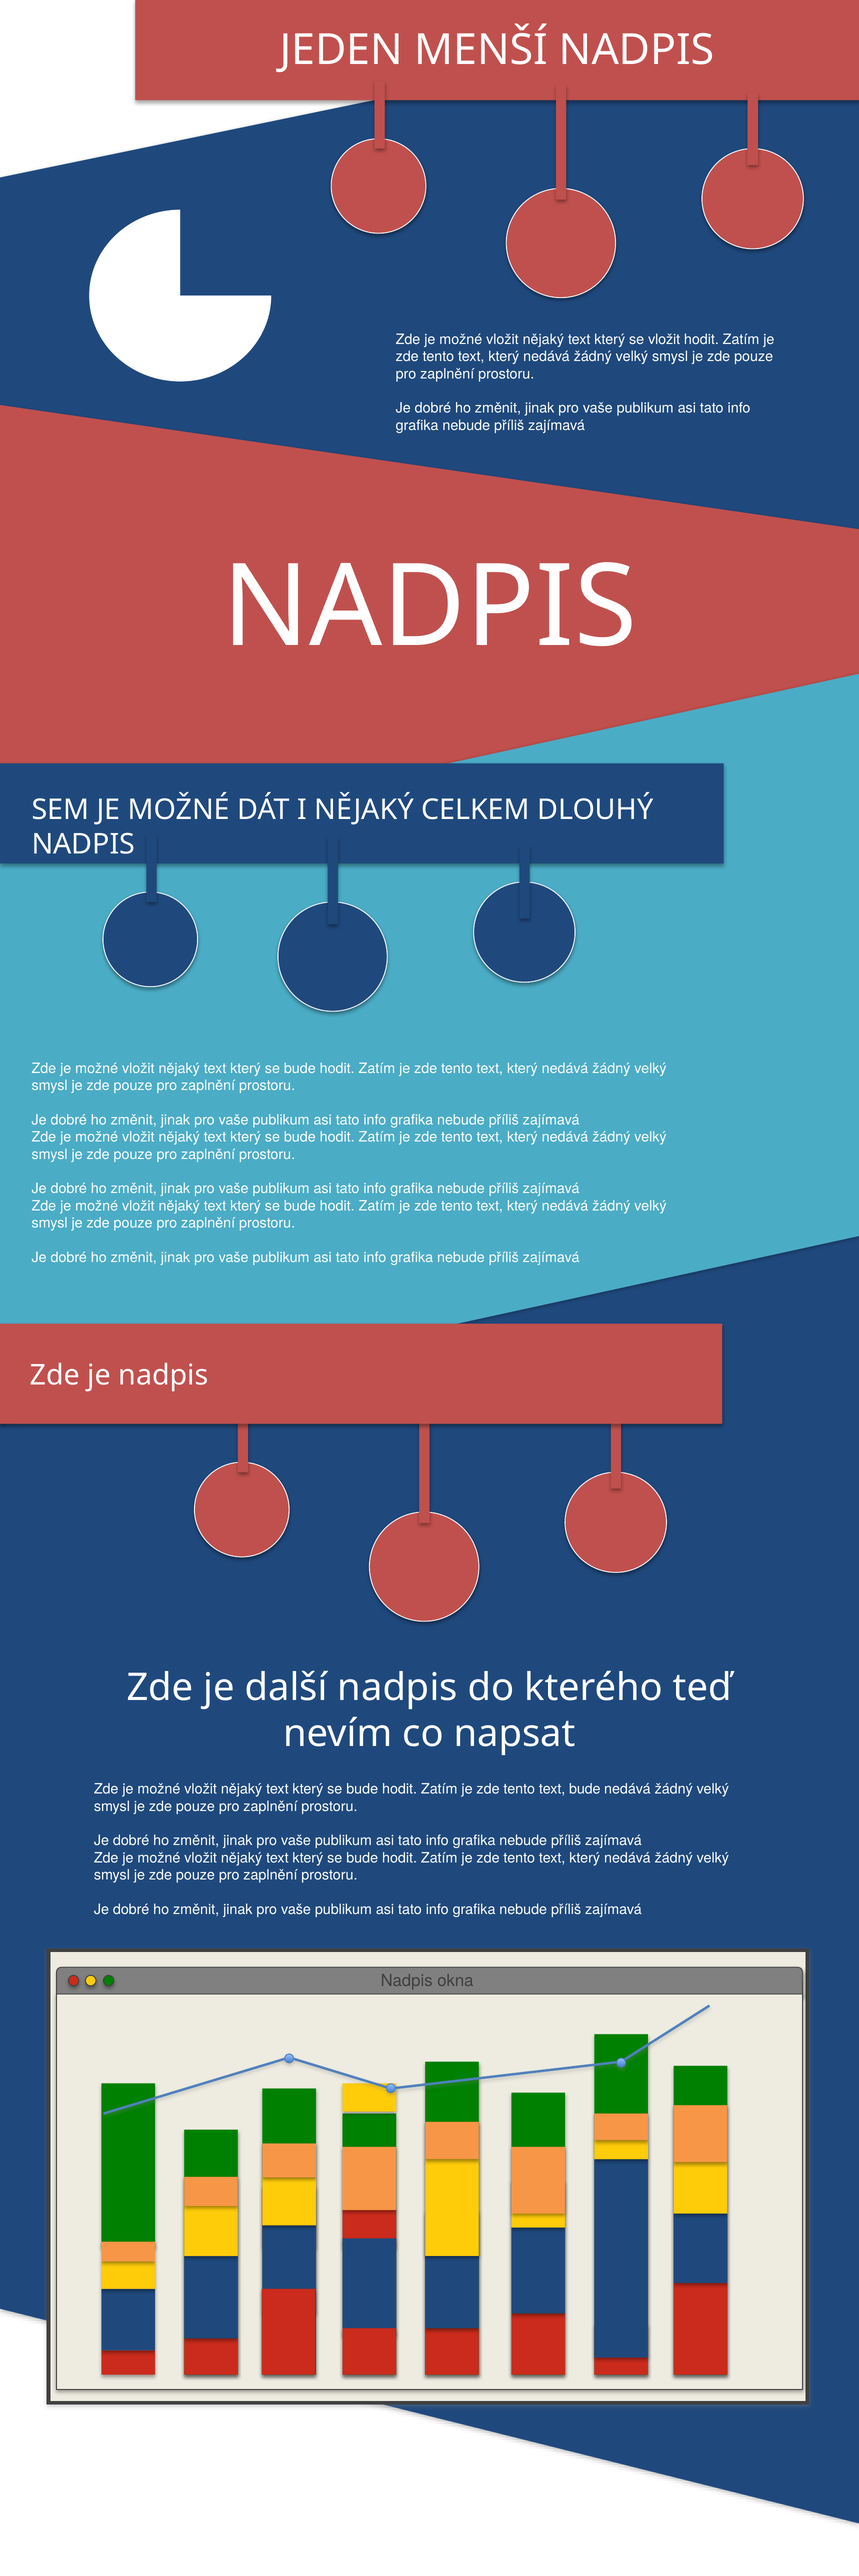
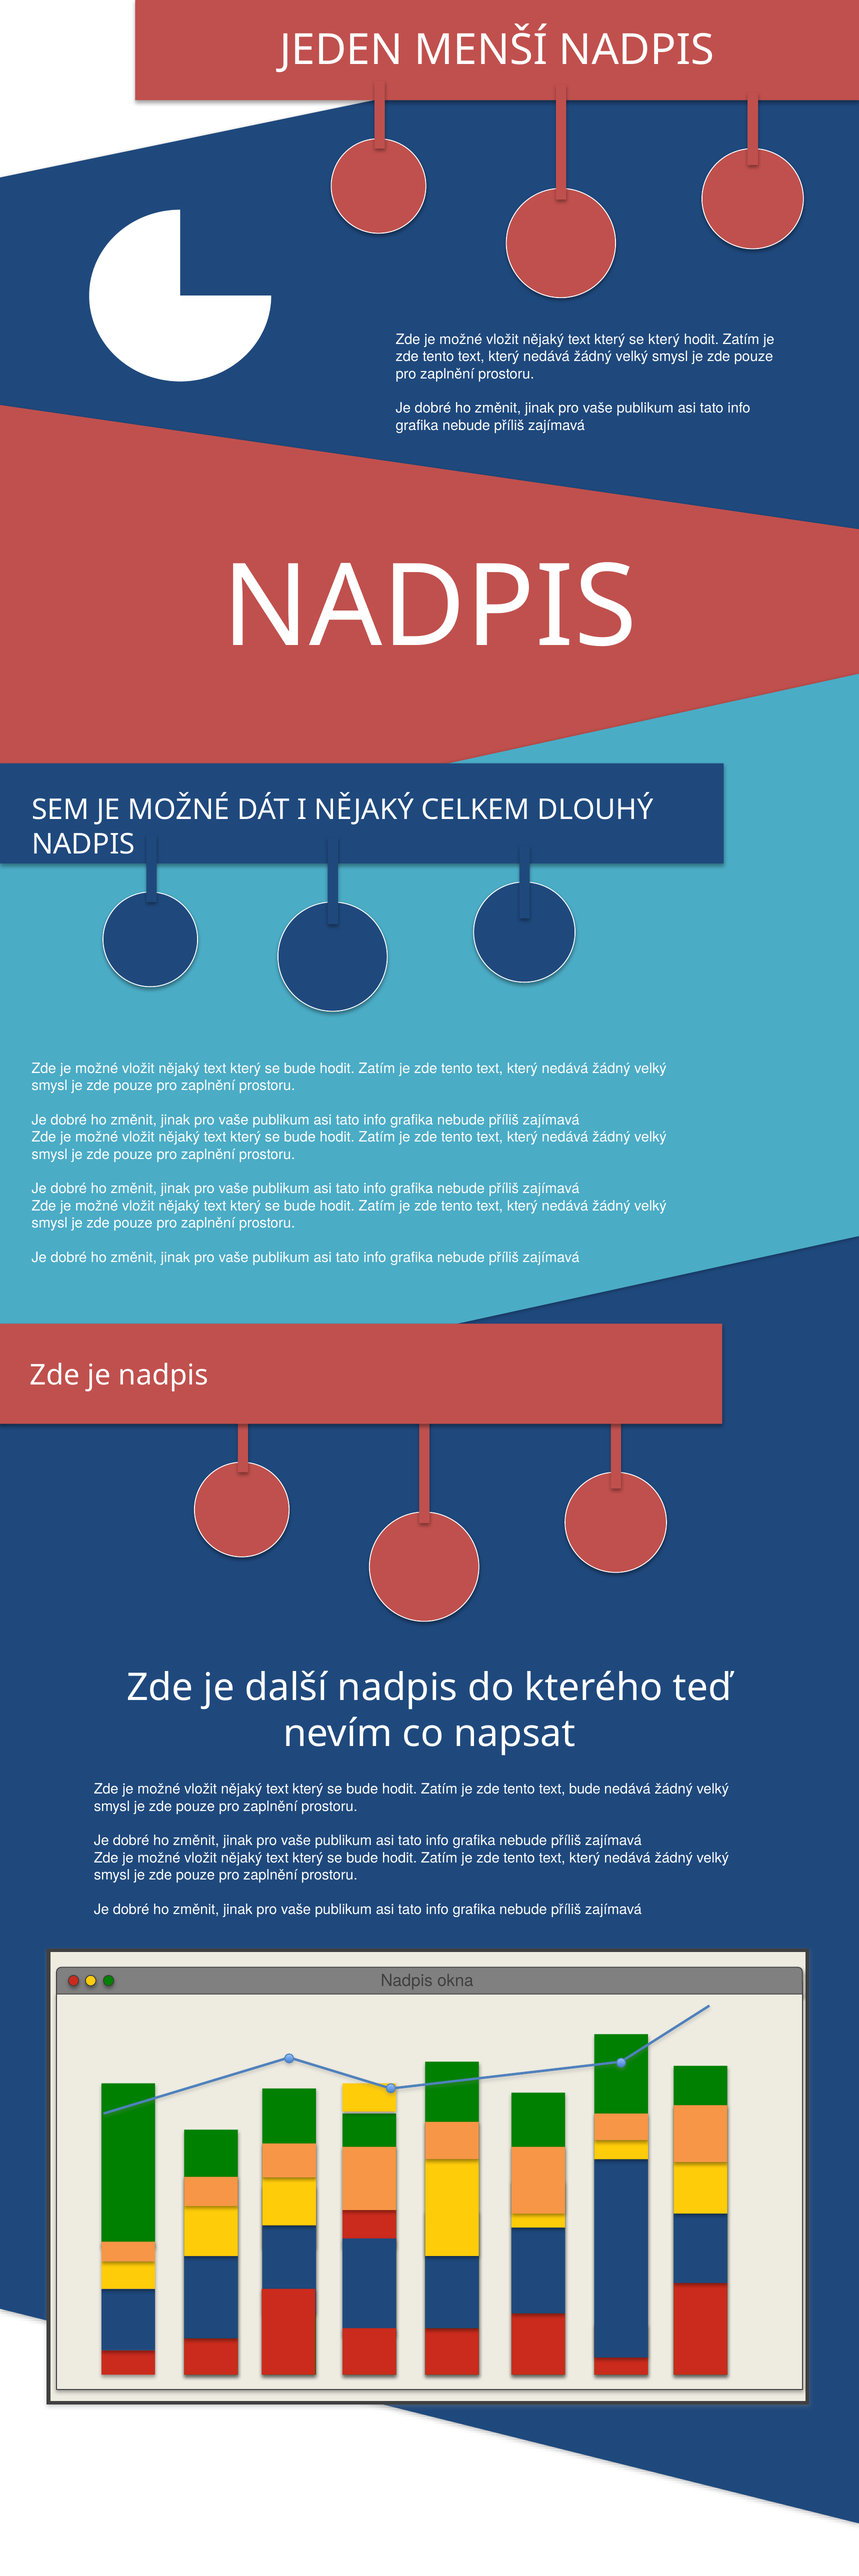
se vložit: vložit -> který (664, 340)
